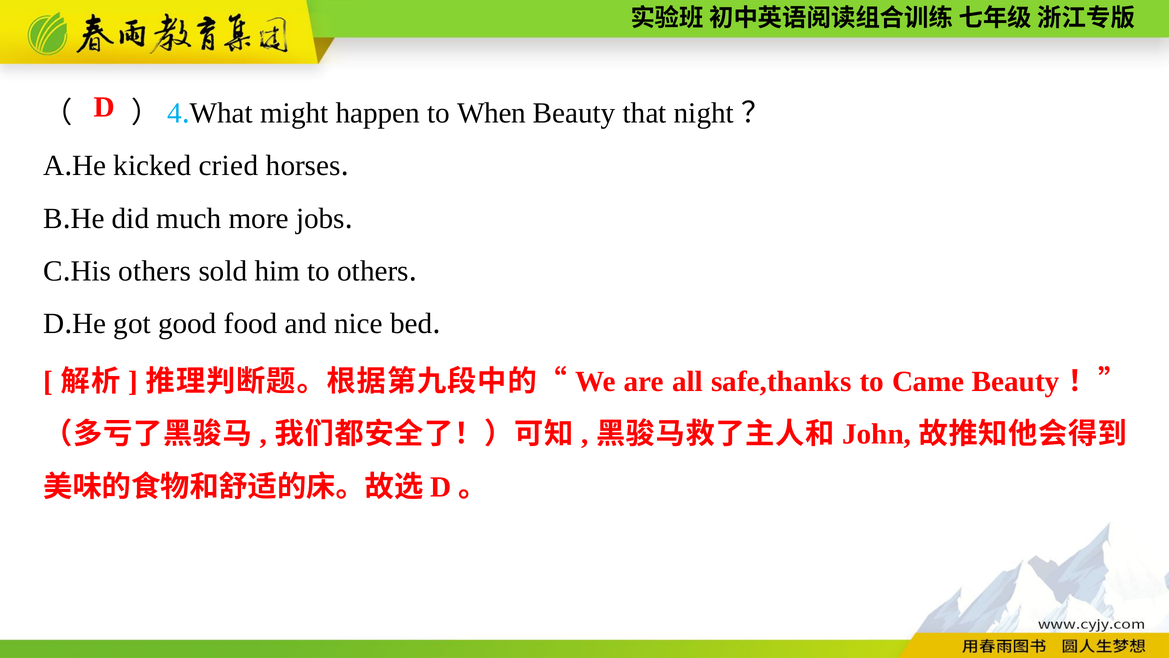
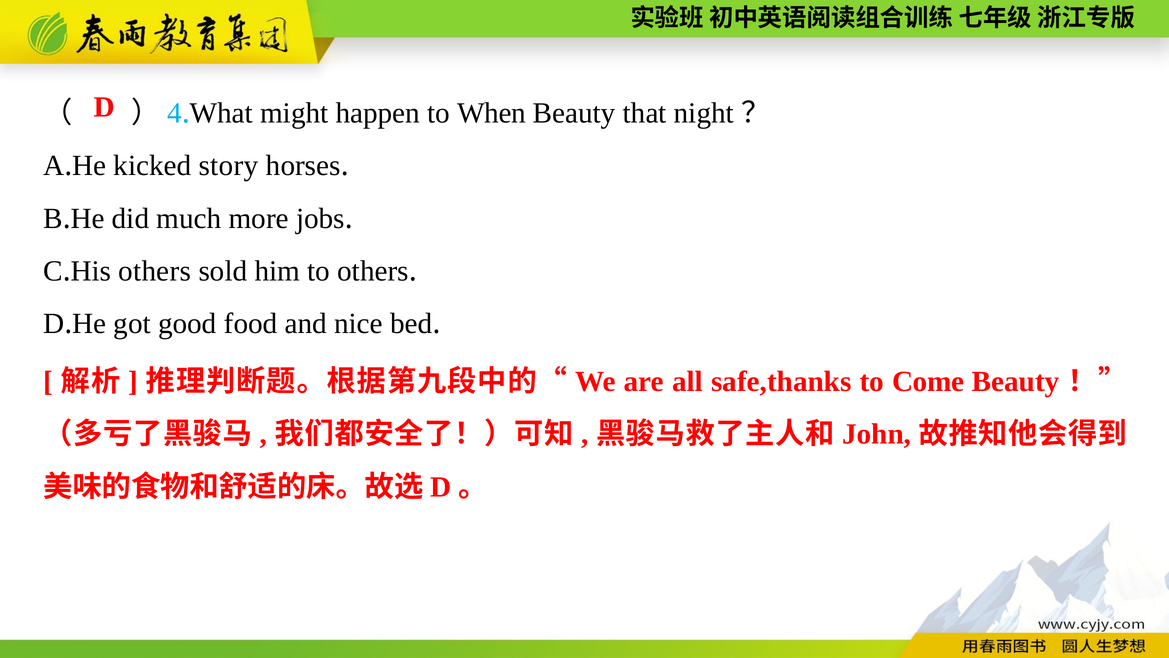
cried: cried -> story (228, 166)
Came: Came -> Come (928, 381)
